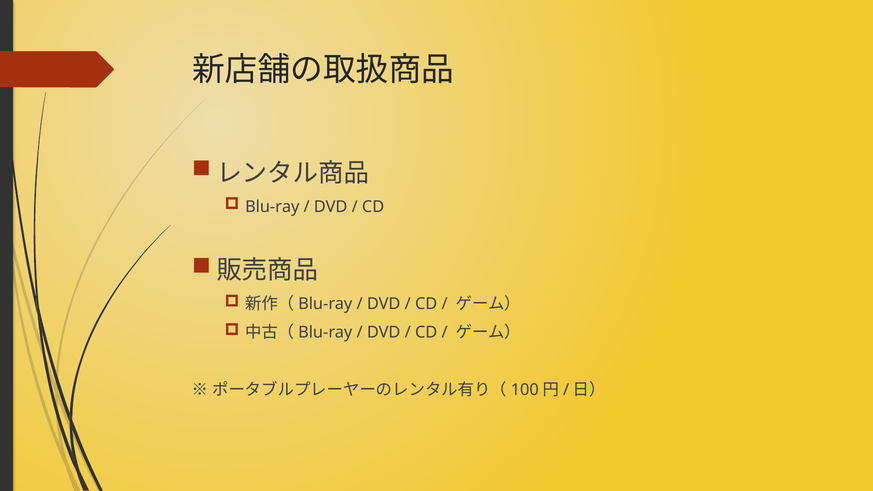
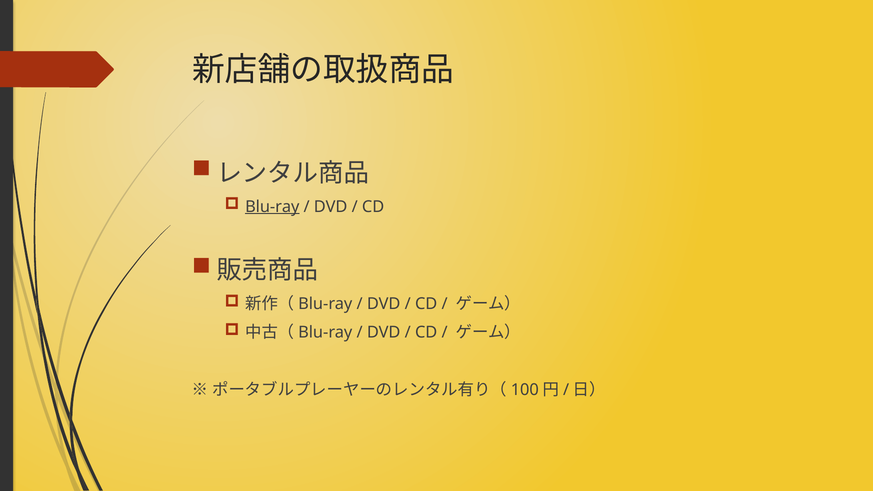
Blu-ray underline: none -> present (272, 207)
